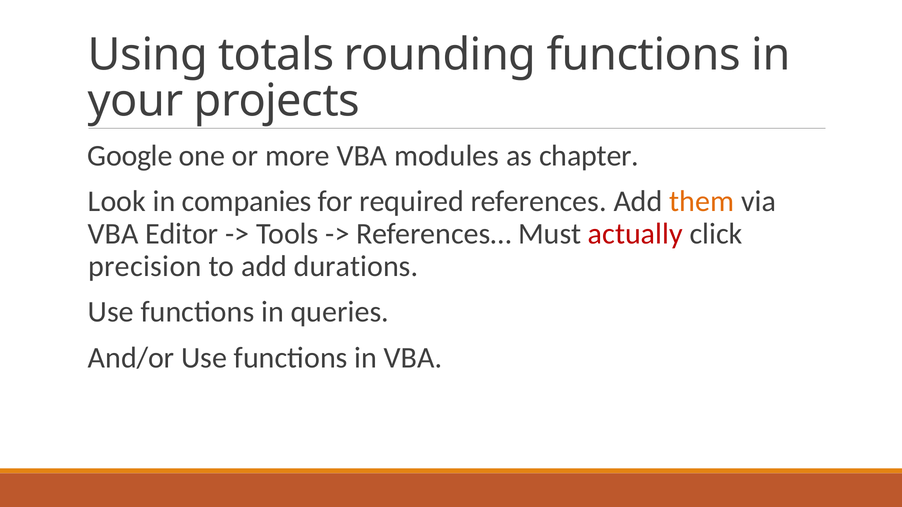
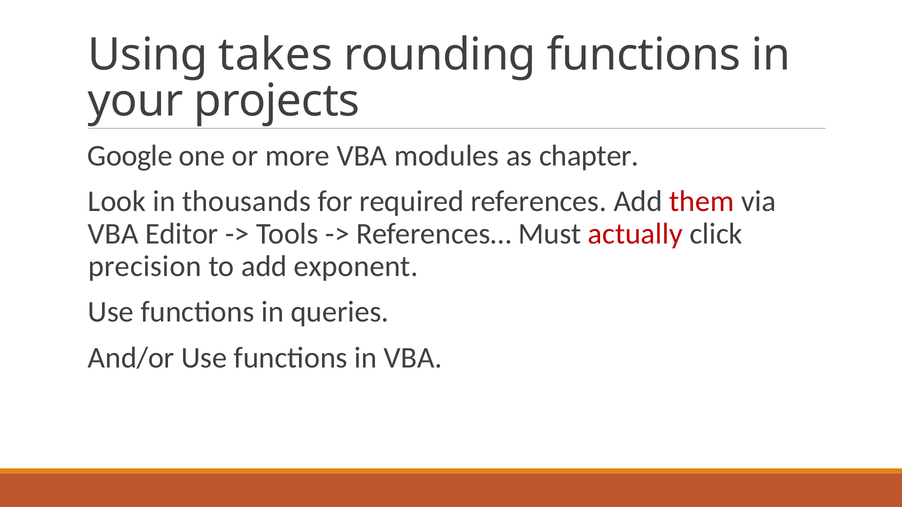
totals: totals -> takes (276, 55)
companies: companies -> thousands (247, 202)
them colour: orange -> red (702, 202)
durations: durations -> exponent (356, 267)
